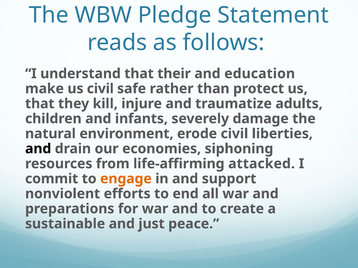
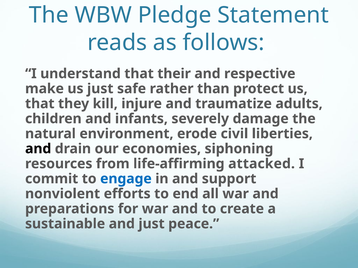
education: education -> respective (260, 74)
us civil: civil -> just (100, 89)
engage colour: orange -> blue (126, 179)
